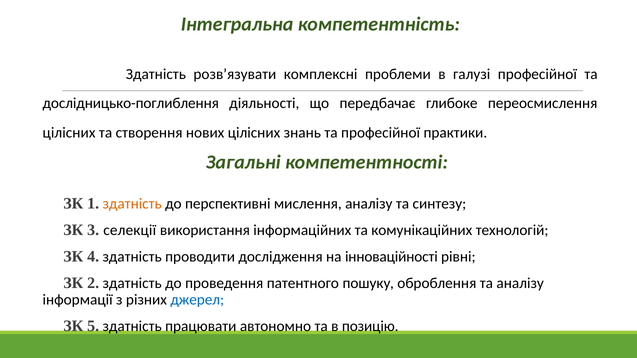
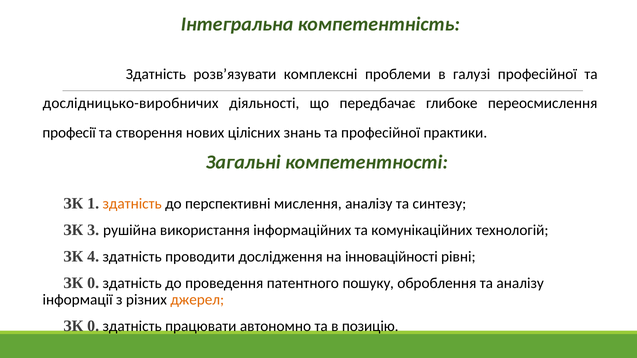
дослідницько-поглиблення: дослідницько-поглиблення -> дослідницько-виробничих (131, 104)
цілісних: цілісних -> професії (69, 133)
селекції: селекції -> рушійна (130, 231)
2: 2 -> 0 (93, 283)
джерел colour: blue -> orange (197, 300)
5: 5 -> 0 (93, 326)
